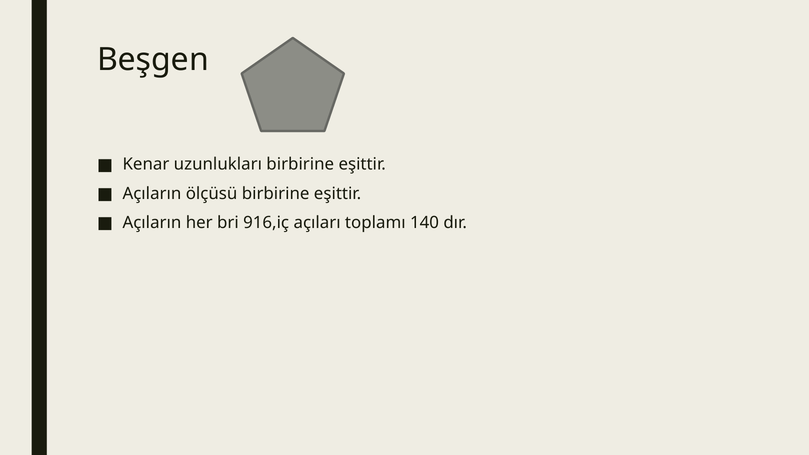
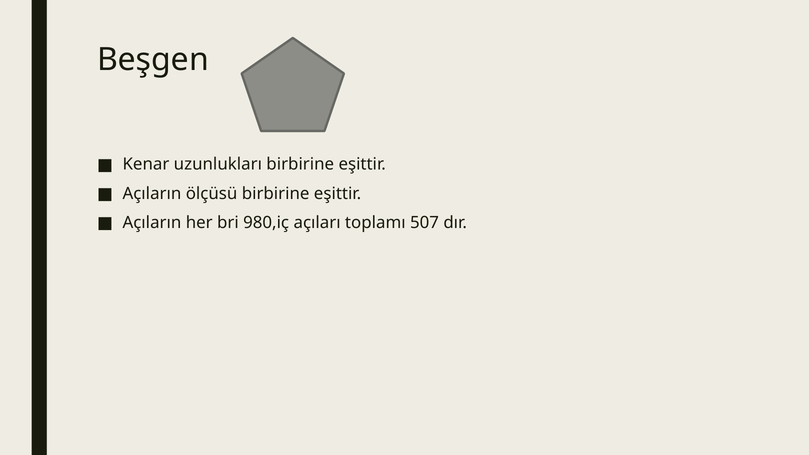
916,iç: 916,iç -> 980,iç (266, 223)
140: 140 -> 507 (425, 223)
